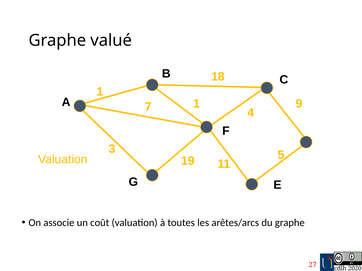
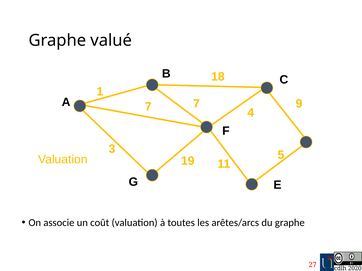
7 1: 1 -> 7 (196, 104)
